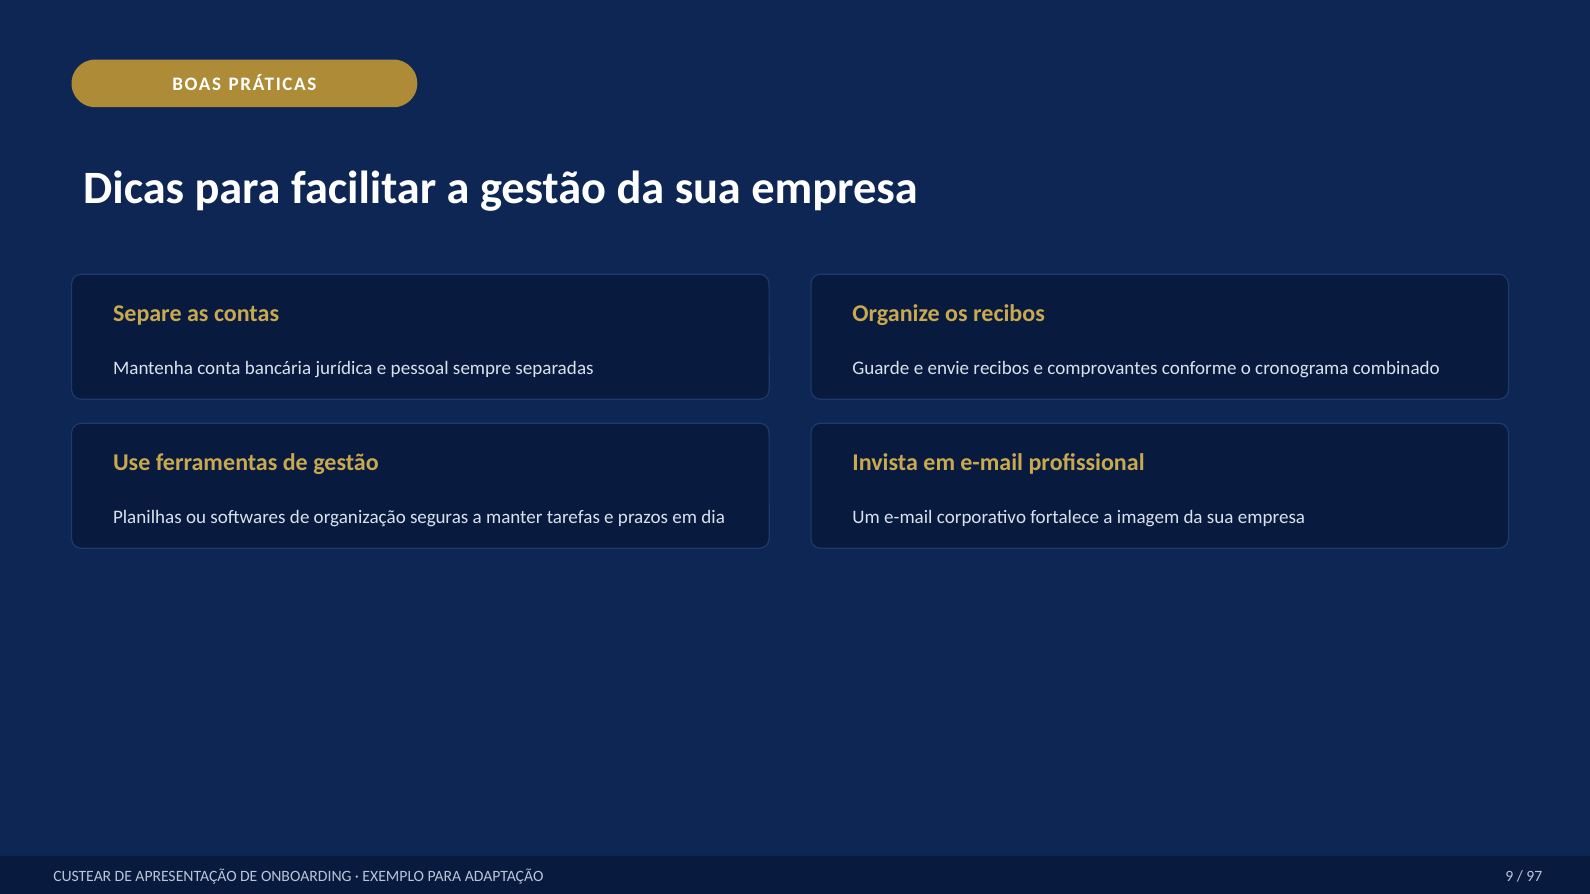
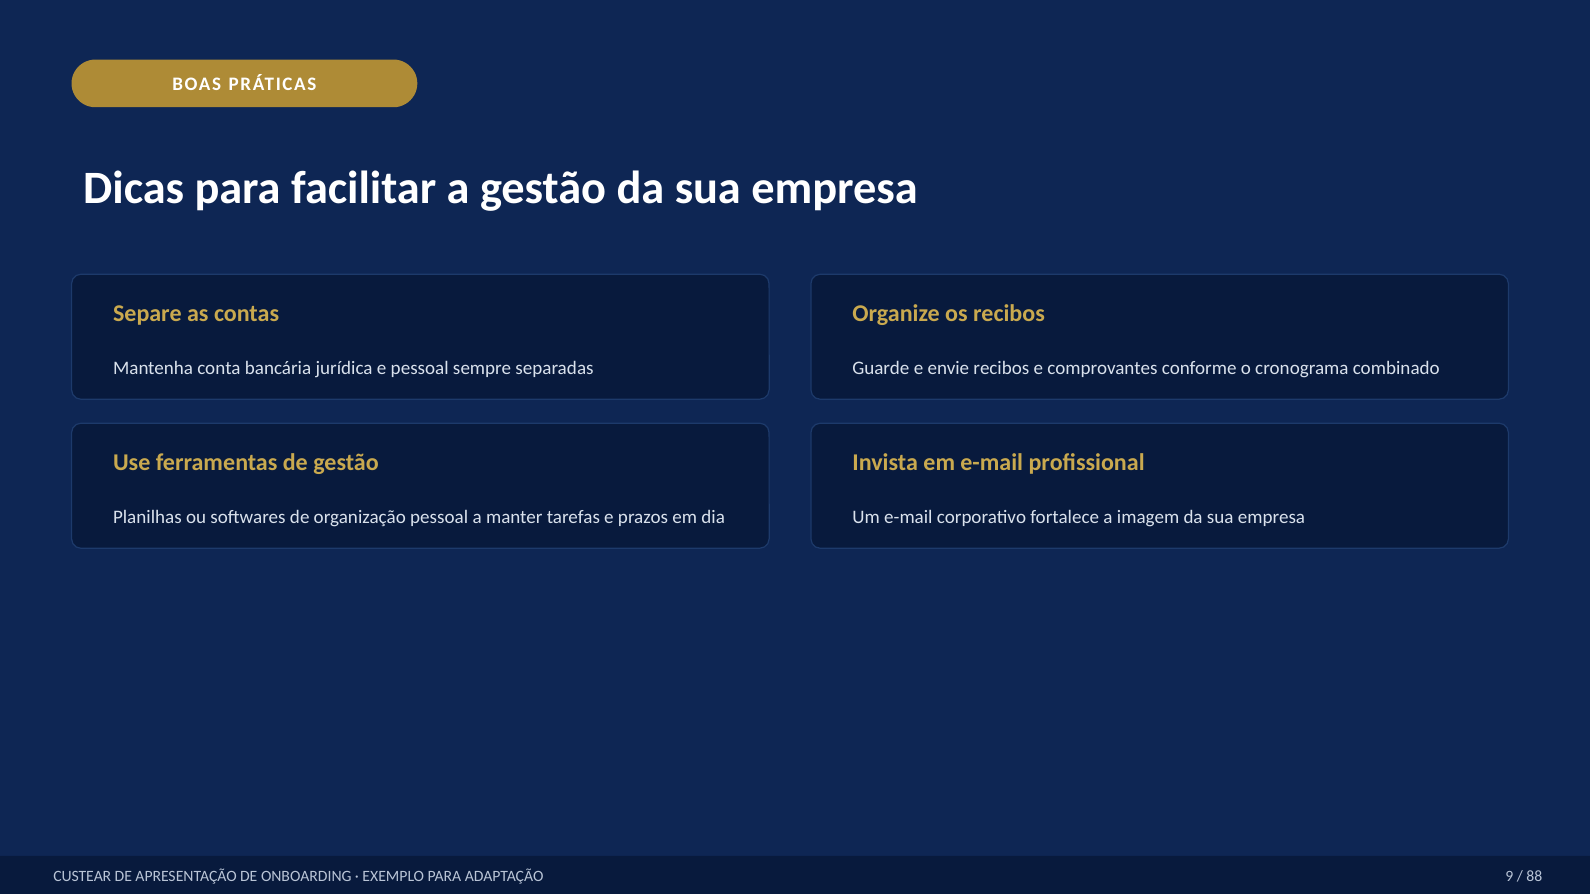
organização seguras: seguras -> pessoal (439, 517)
97: 97 -> 88 (1534, 876)
